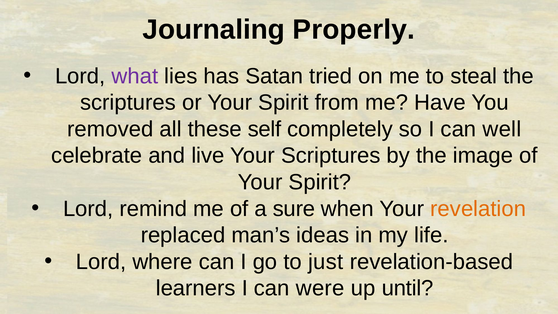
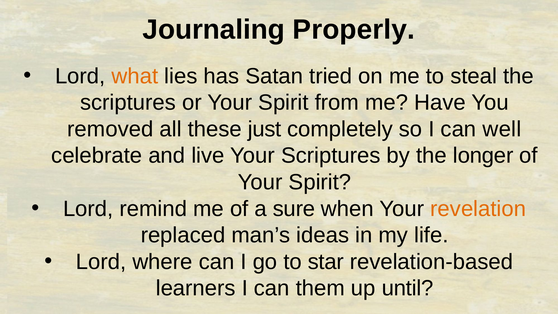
what colour: purple -> orange (135, 76)
self: self -> just (265, 129)
image: image -> longer (483, 156)
just: just -> star (326, 262)
were: were -> them (320, 288)
